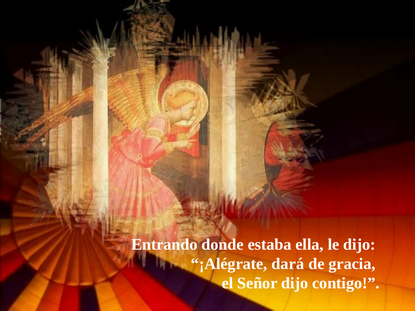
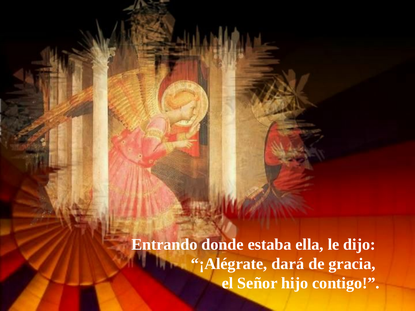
Señor dijo: dijo -> hijo (295, 283)
